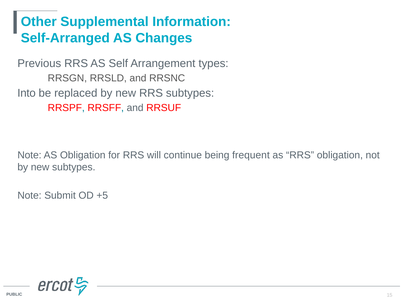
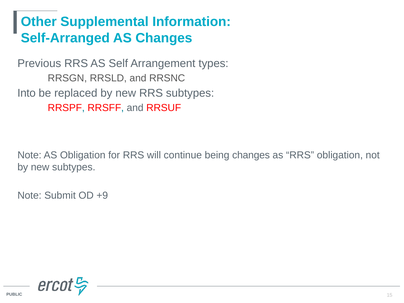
being frequent: frequent -> changes (251, 155)
+5: +5 -> +9 (102, 196)
